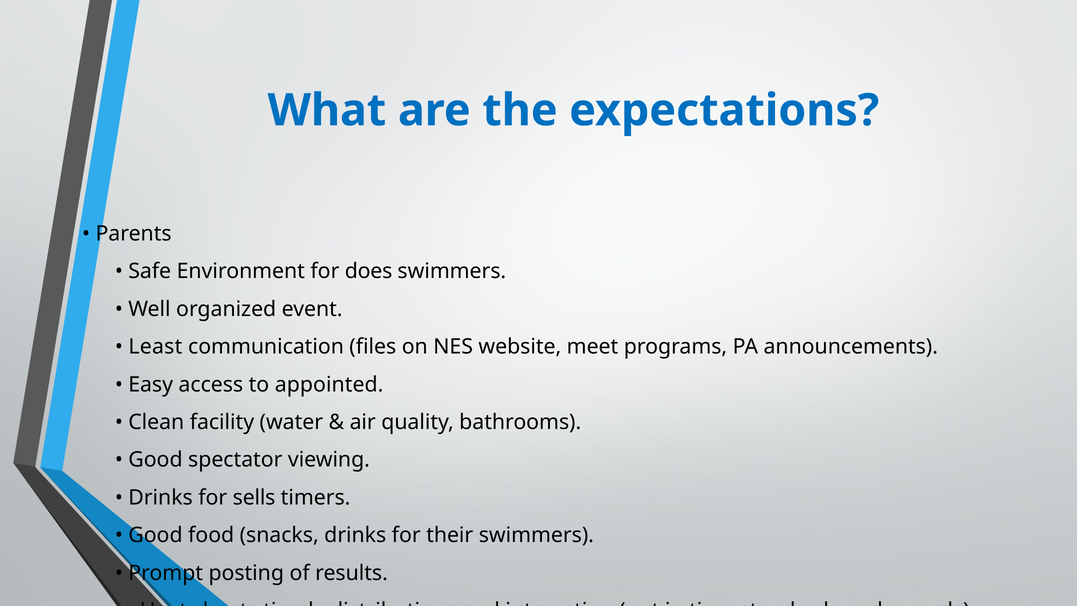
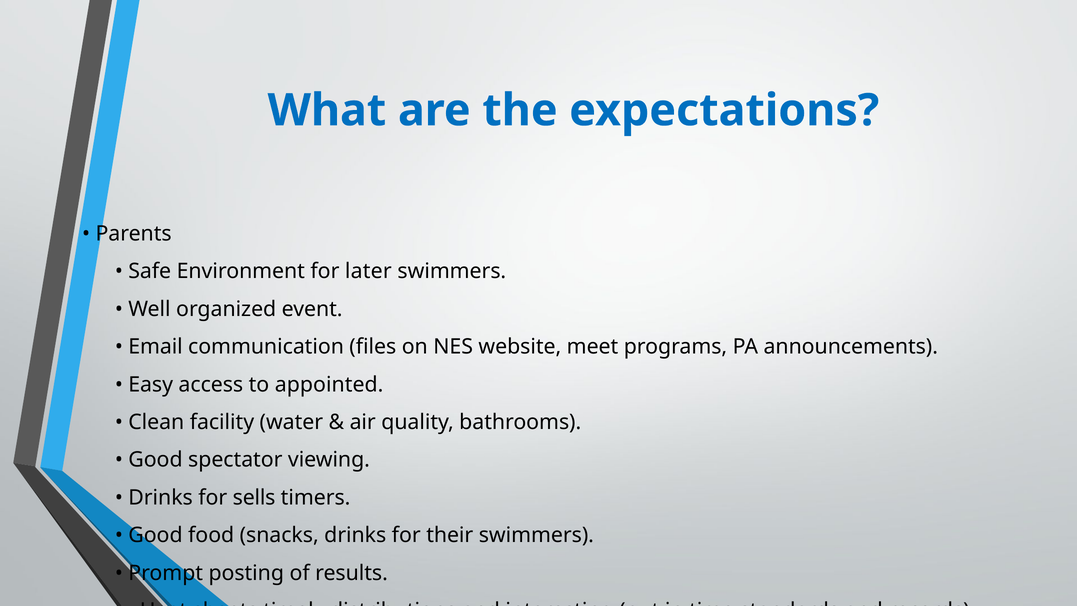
does: does -> later (368, 271)
Least: Least -> Email (156, 347)
